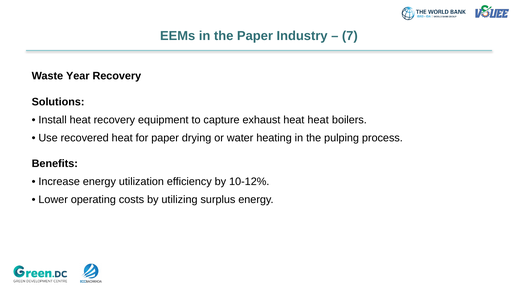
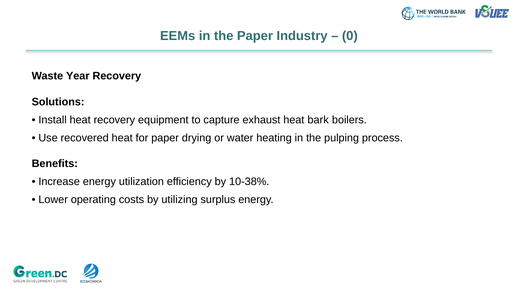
7: 7 -> 0 (350, 36)
heat heat: heat -> bark (318, 120)
10-12%: 10-12% -> 10-38% (249, 181)
